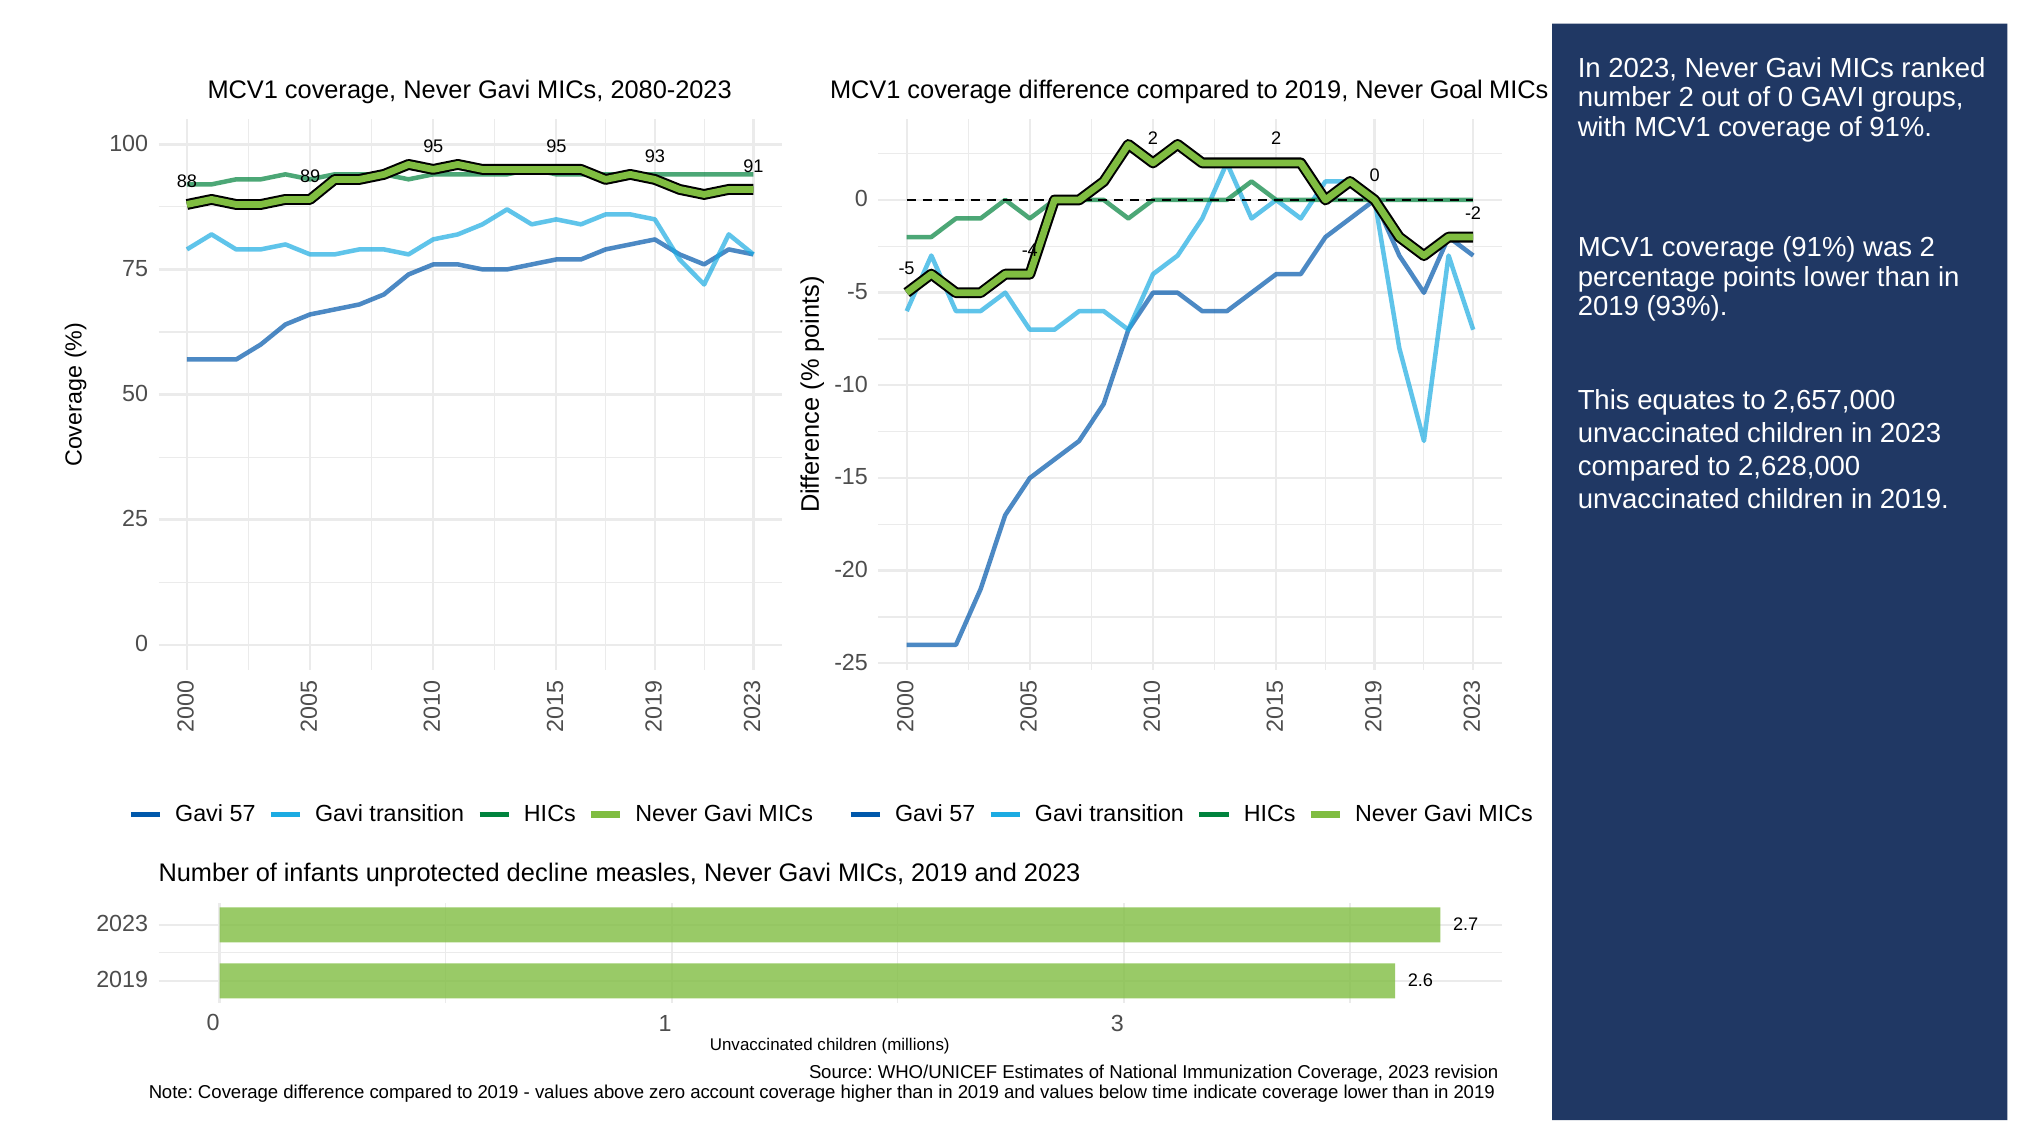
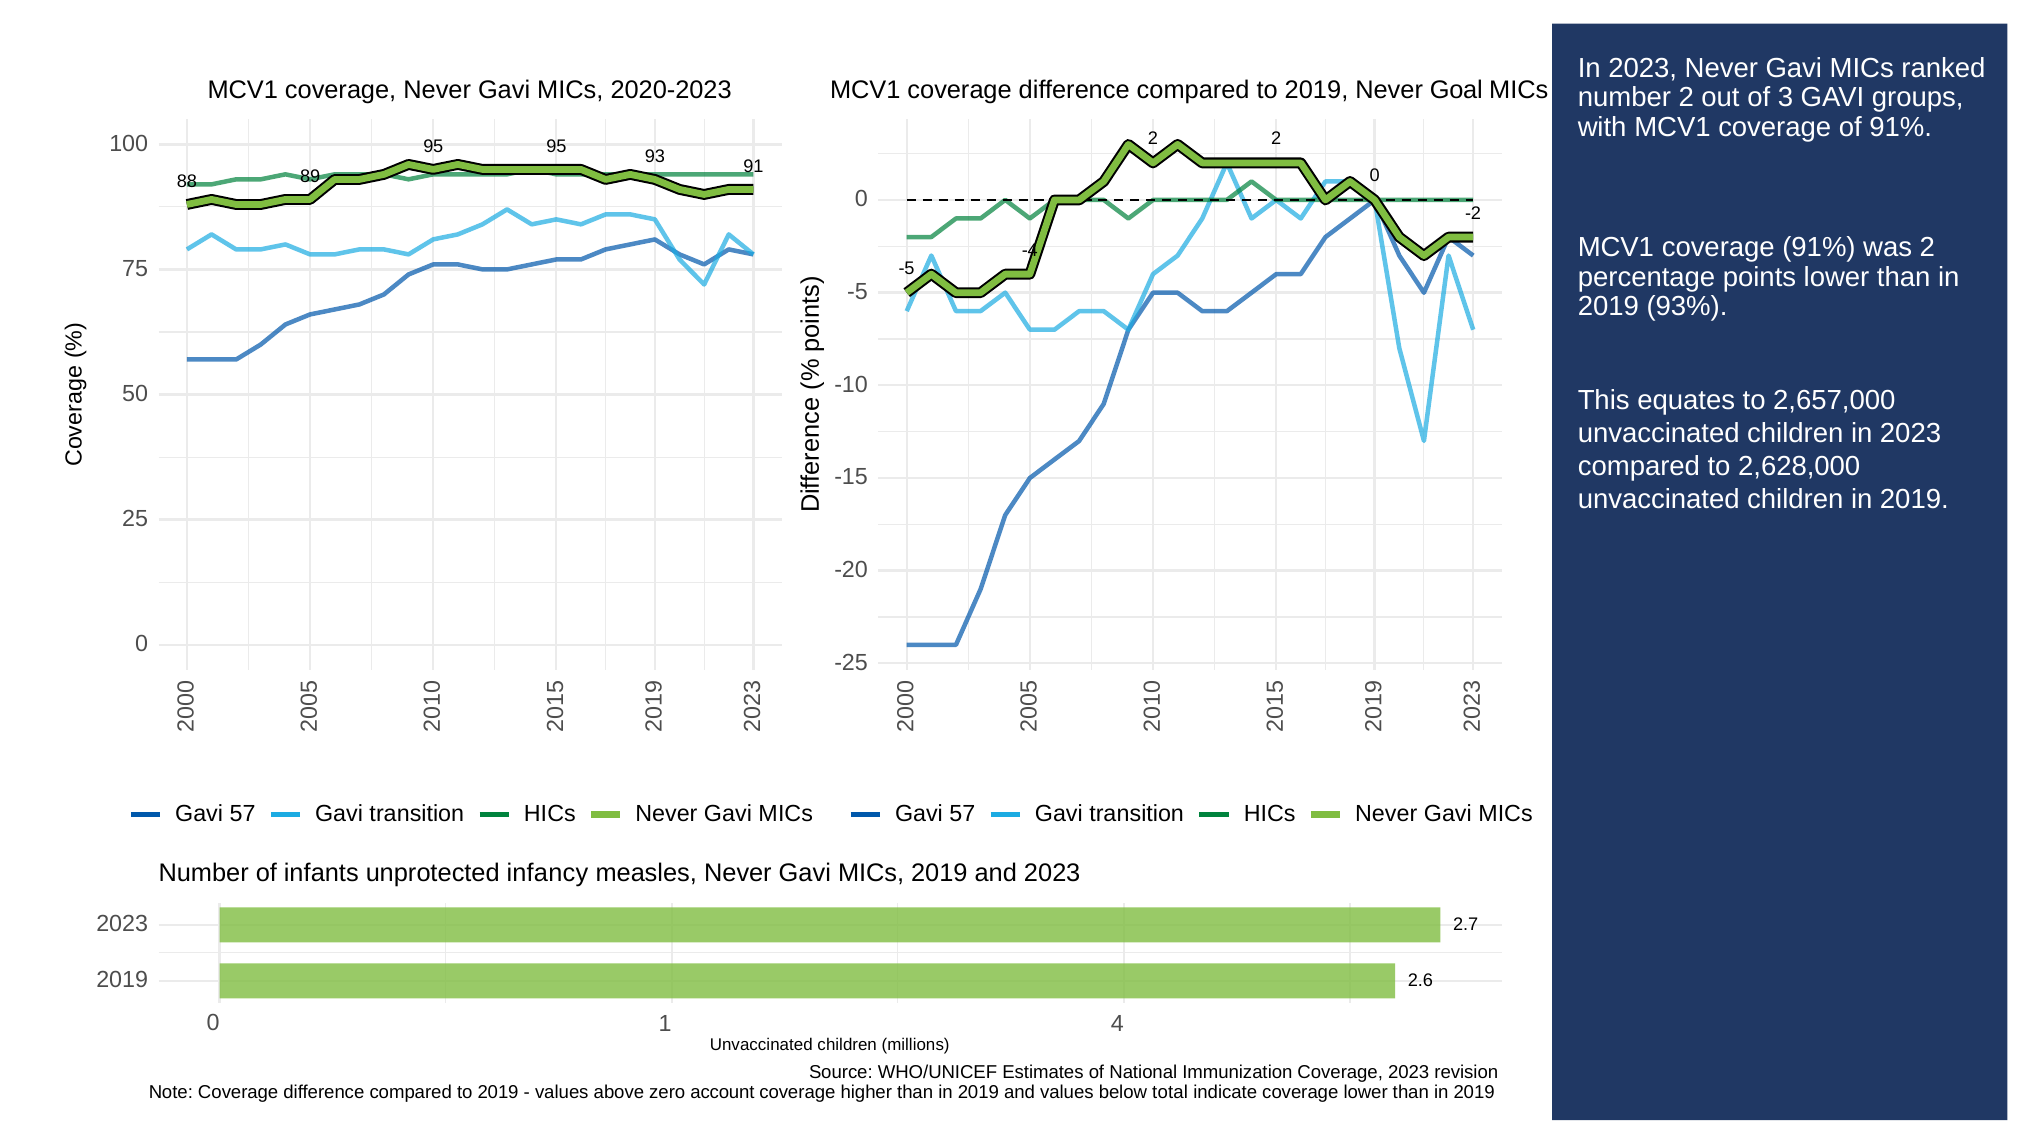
2080-2023: 2080-2023 -> 2020-2023 (671, 90)
of 0: 0 -> 3 (1785, 98)
decline: decline -> infancy (547, 873)
1 3: 3 -> 4 (1117, 1023)
time: time -> total (1170, 1092)
